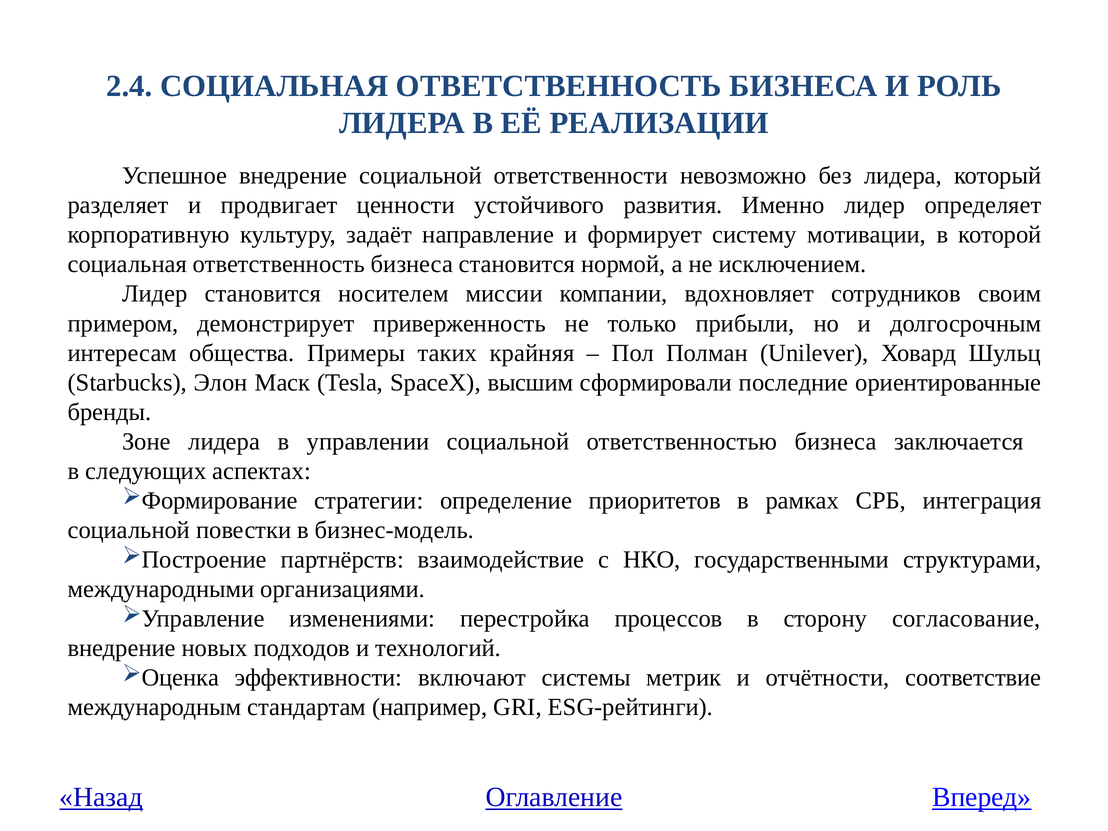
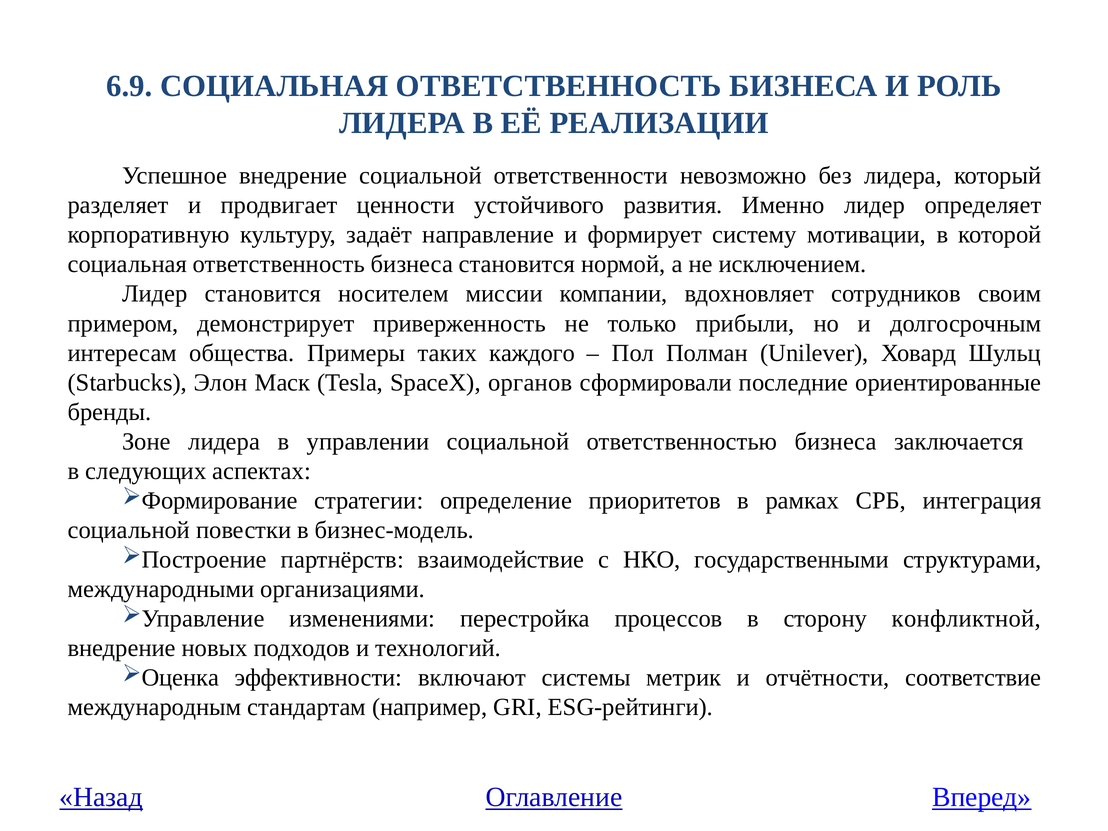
2.4: 2.4 -> 6.9 (129, 86)
крайняя: крайняя -> каждого (532, 353)
высшим: высшим -> органов (530, 382)
согласование: согласование -> конфликтной (966, 619)
